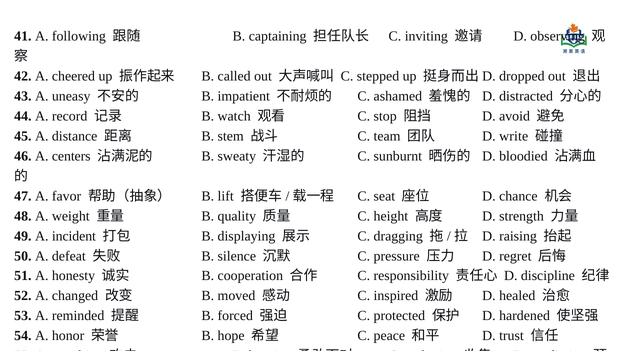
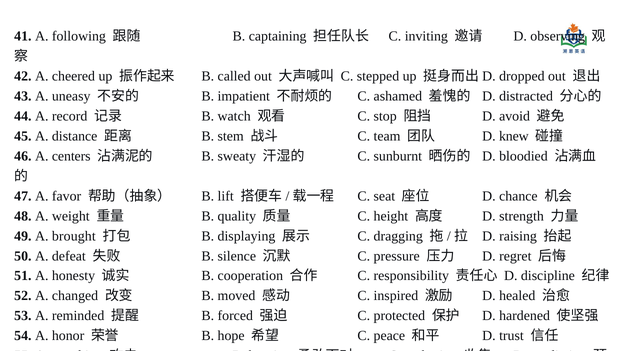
write: write -> knew (514, 136)
incident: incident -> brought (74, 236)
